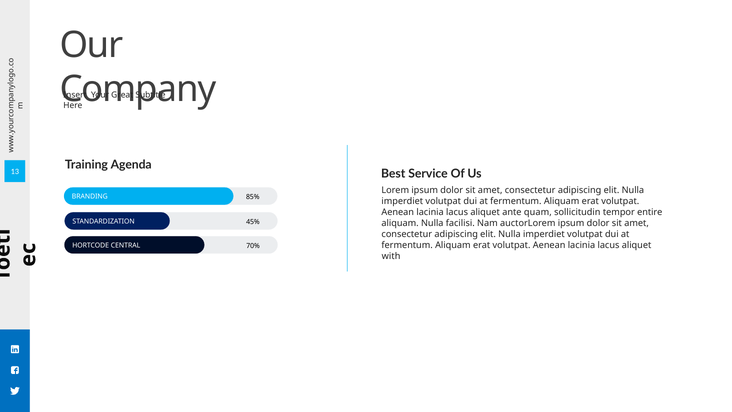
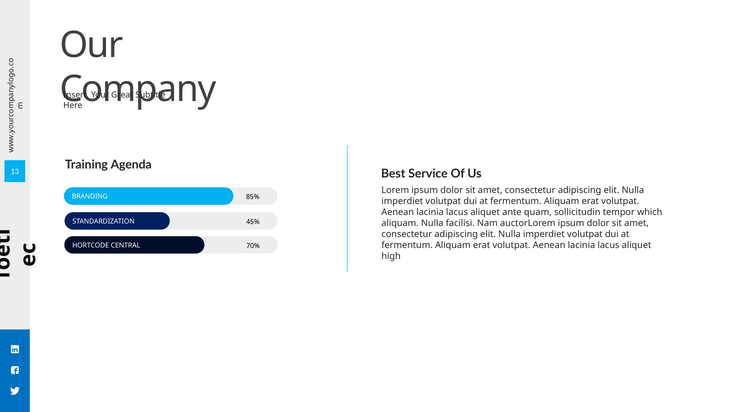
entire: entire -> which (650, 212)
with: with -> high (391, 256)
